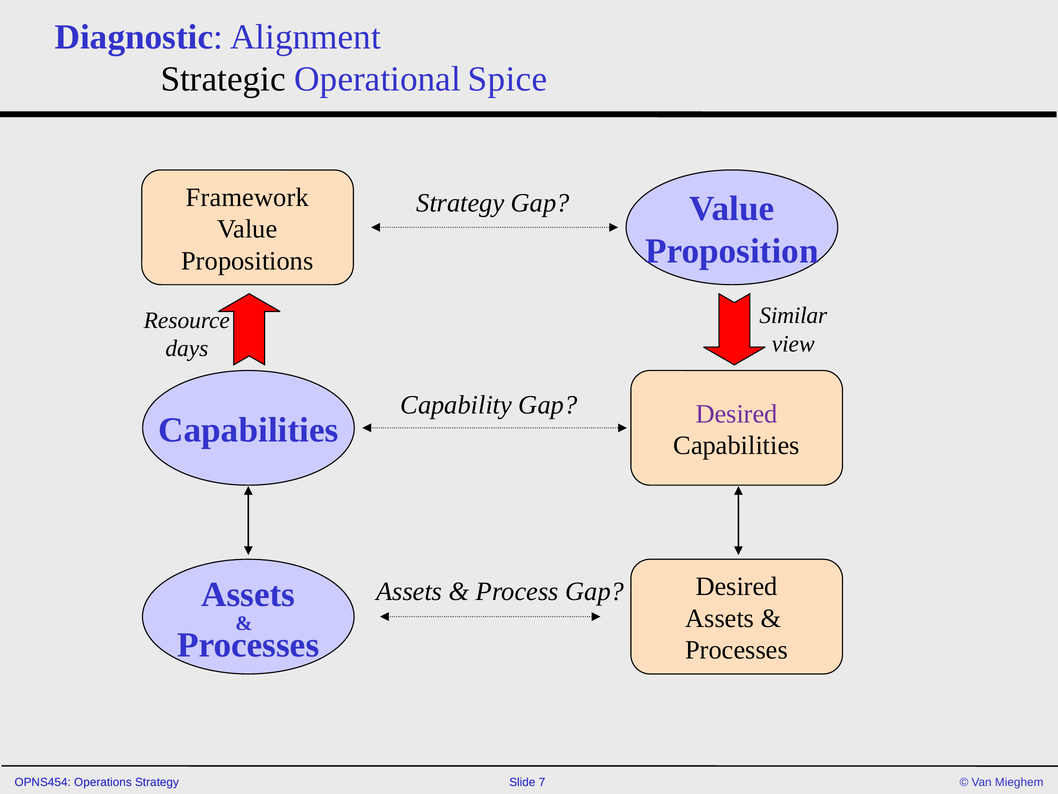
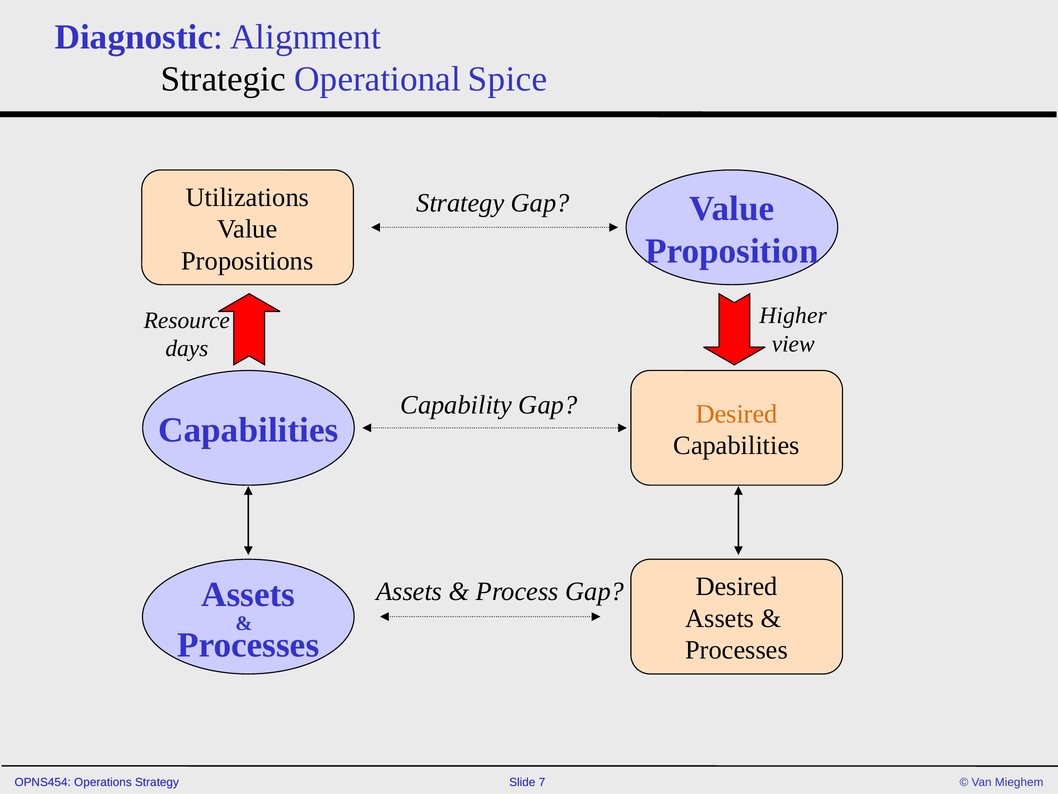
Framework: Framework -> Utilizations (247, 197)
Similar: Similar -> Higher (793, 316)
Desired colour: purple -> orange (737, 414)
